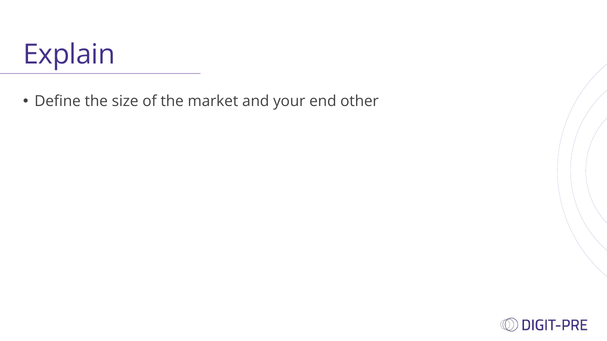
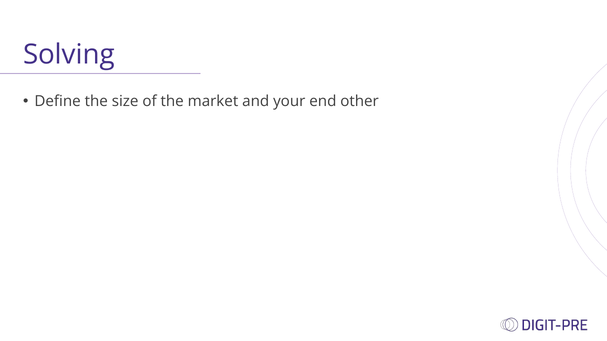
Explain: Explain -> Solving (69, 55)
